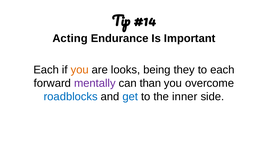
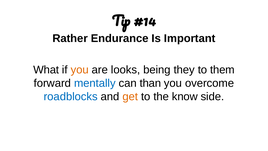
Acting: Acting -> Rather (70, 38)
Each: Each -> What (46, 70)
to each: each -> them (222, 70)
mentally colour: purple -> blue (95, 83)
get colour: blue -> orange (130, 96)
inner: inner -> know (185, 96)
